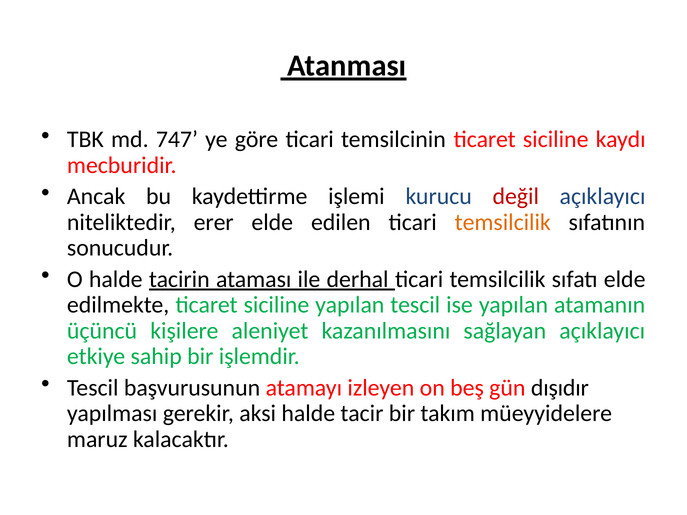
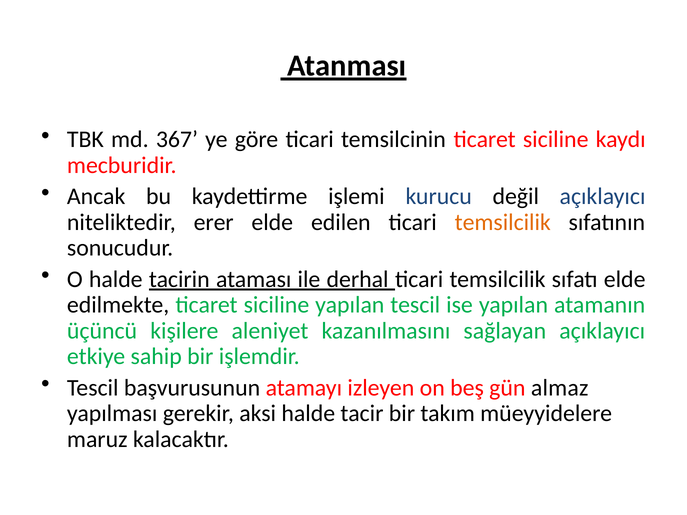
747: 747 -> 367 (177, 140)
değil colour: red -> black (516, 197)
dışıdır: dışıdır -> almaz (560, 388)
